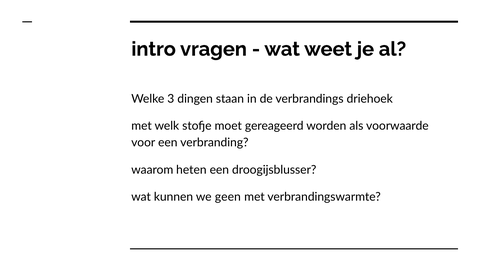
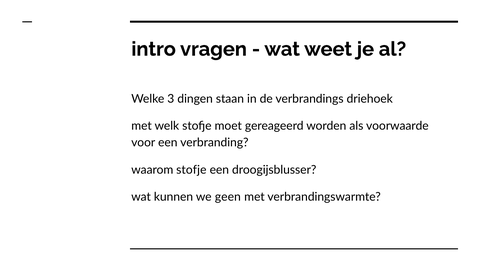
waarom heten: heten -> stofje (191, 170)
